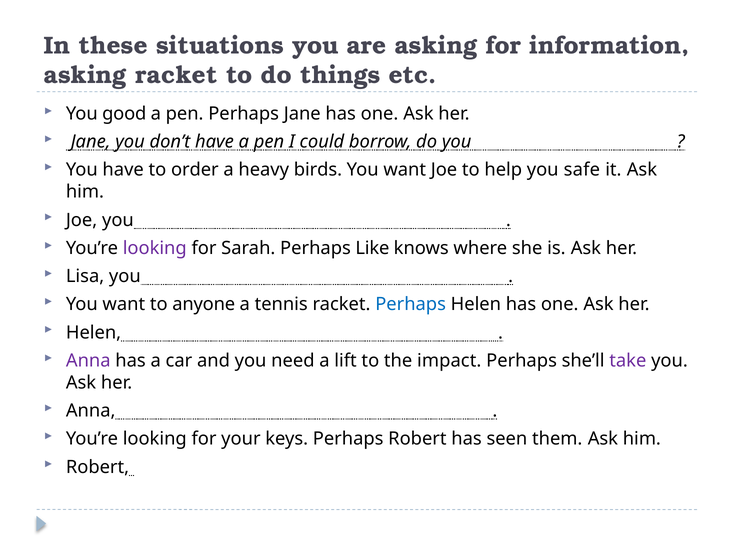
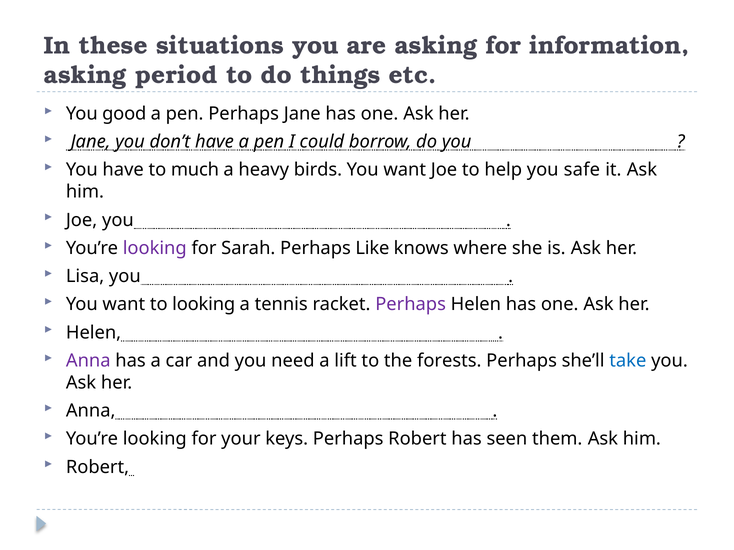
asking racket: racket -> period (176, 75)
order: order -> much (195, 170)
to anyone: anyone -> looking (204, 305)
Perhaps colour: blue -> purple (411, 305)
impact: impact -> forests (449, 361)
take colour: purple -> blue (628, 361)
